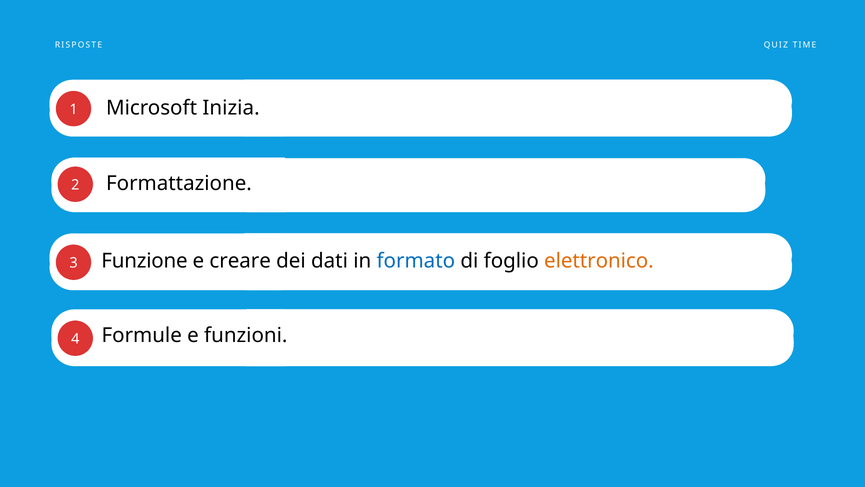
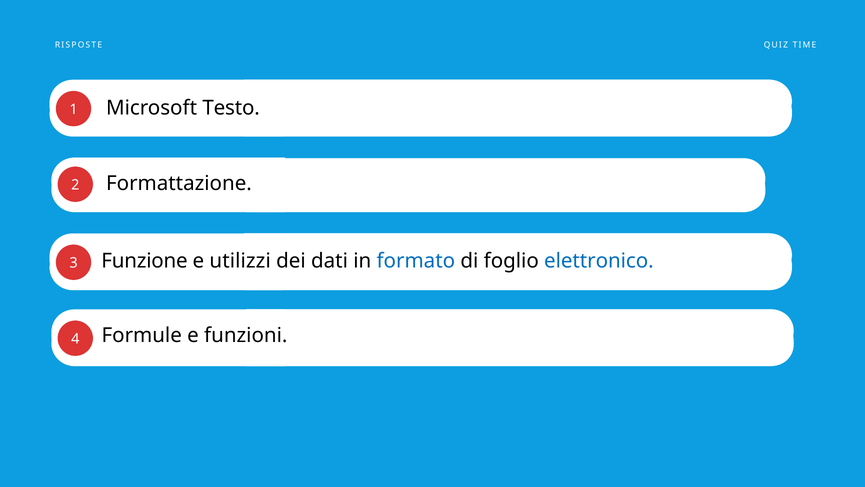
Inizia: Inizia -> Testo (231, 108)
creare: creare -> utilizzi (240, 261)
elettronico colour: orange -> blue (599, 261)
